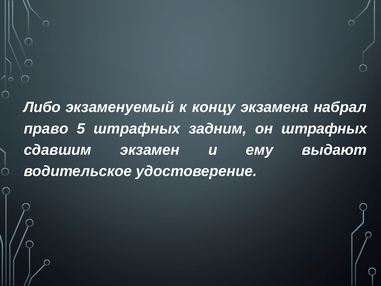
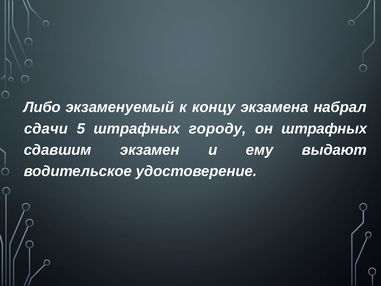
право: право -> сдачи (46, 129)
задним: задним -> городу (218, 129)
